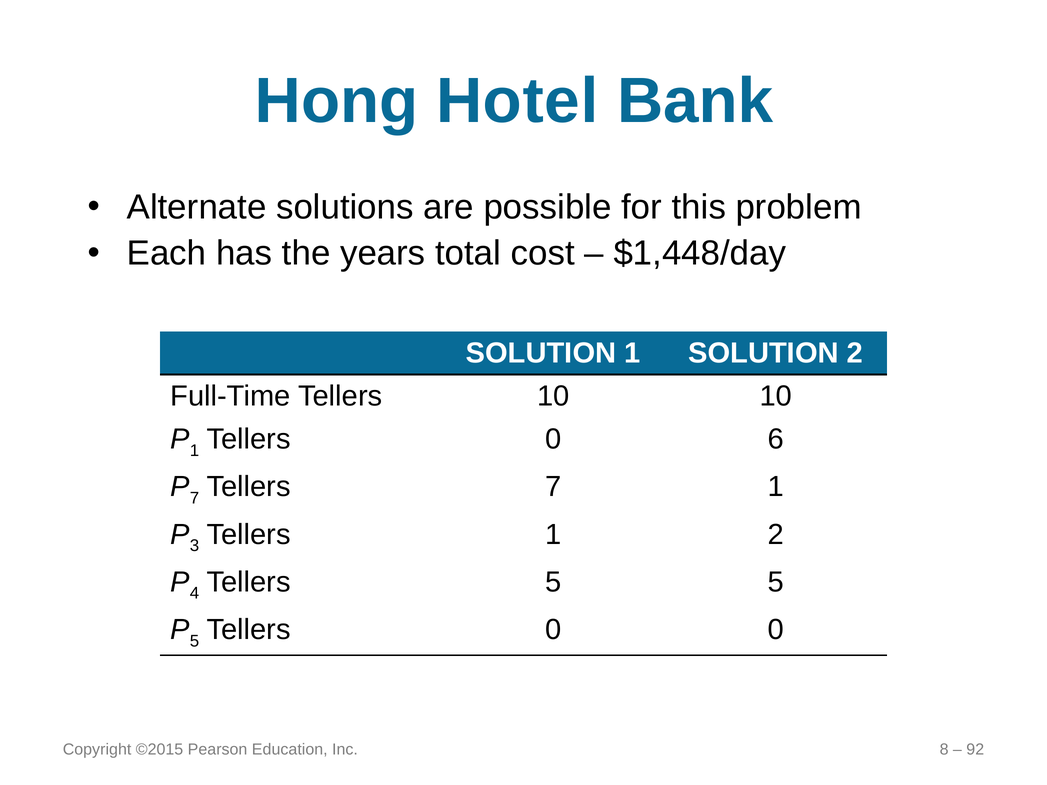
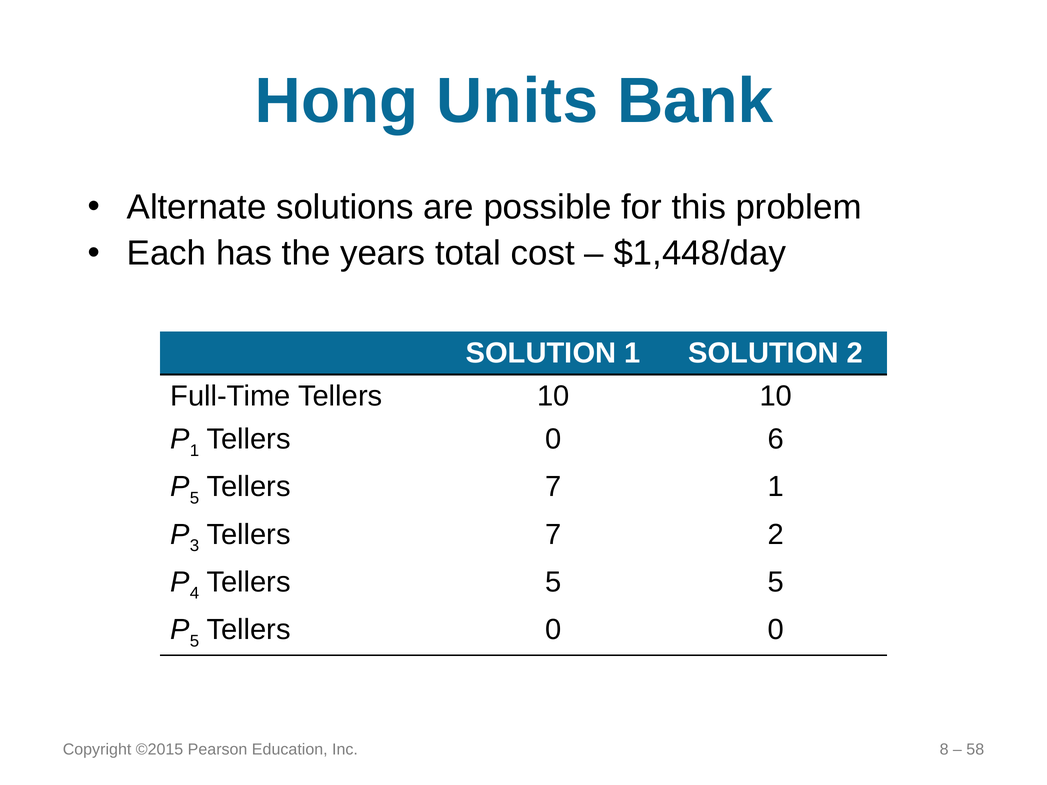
Hotel: Hotel -> Units (517, 101)
7: 7 -> 5 (195, 498)
1: 1 -> 7 (553, 535)
92: 92 -> 58 (975, 750)
